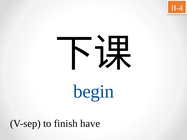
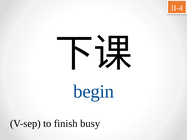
have: have -> busy (90, 124)
